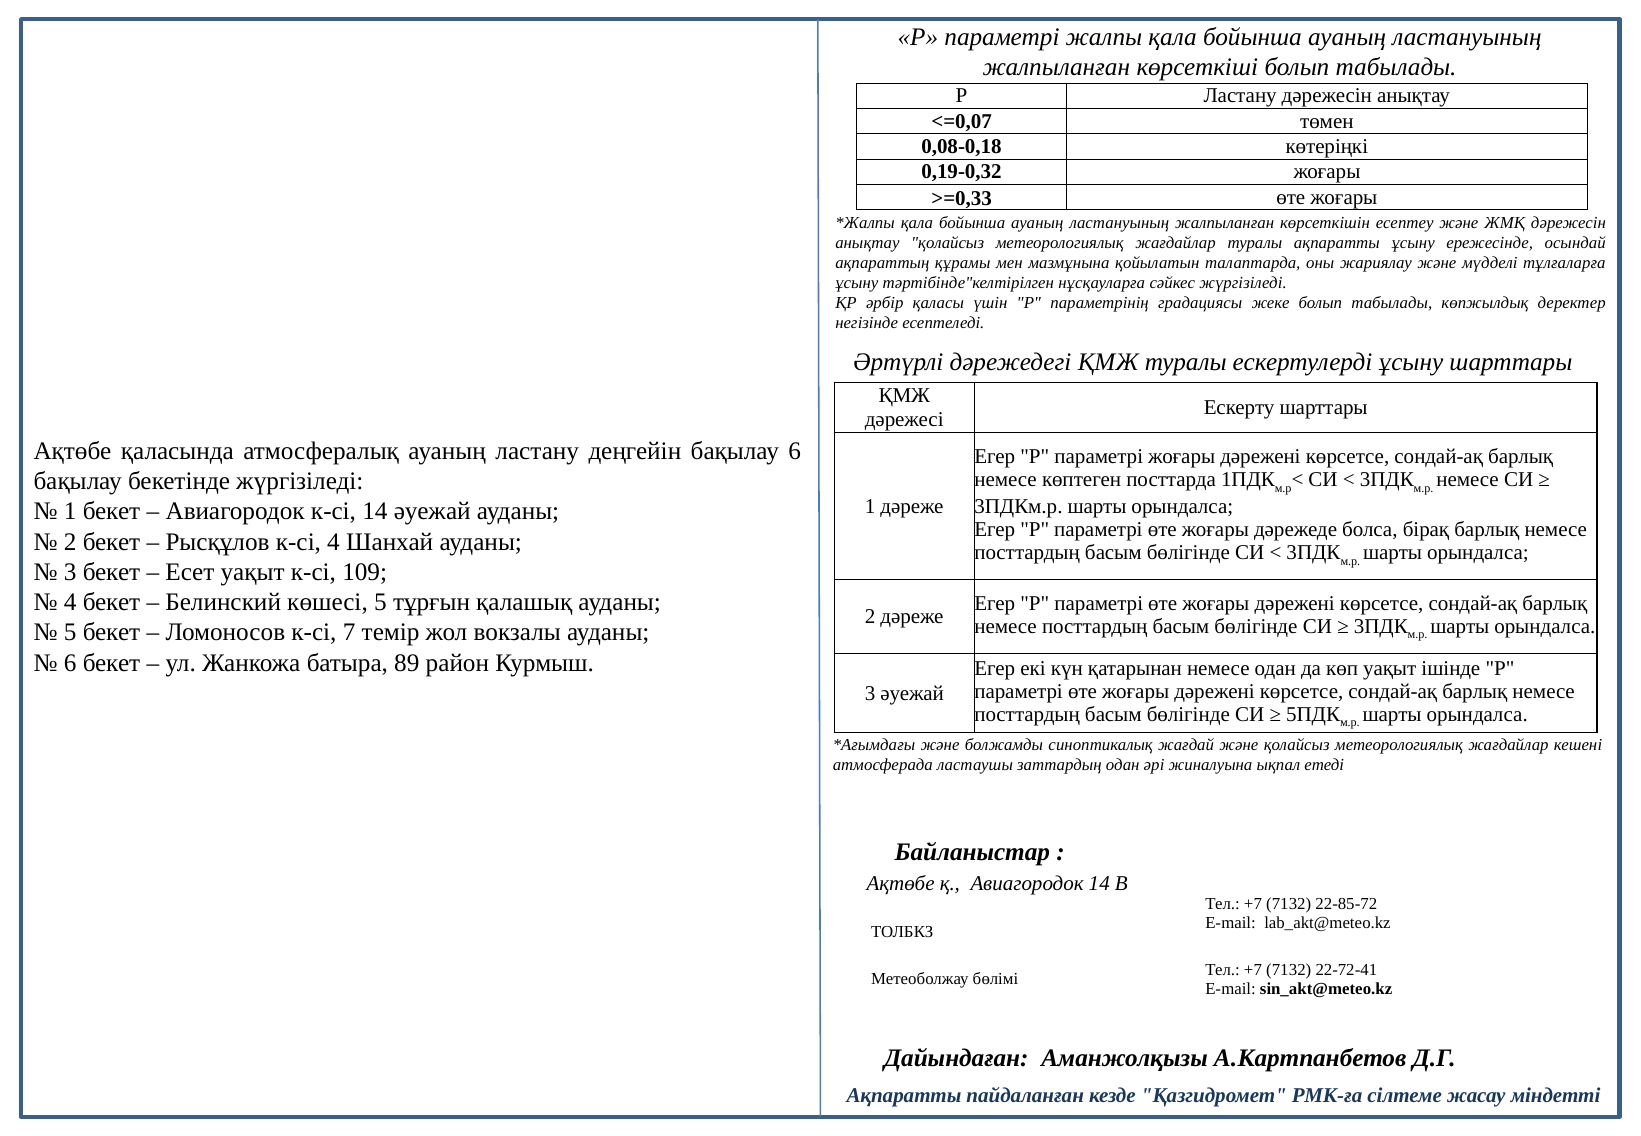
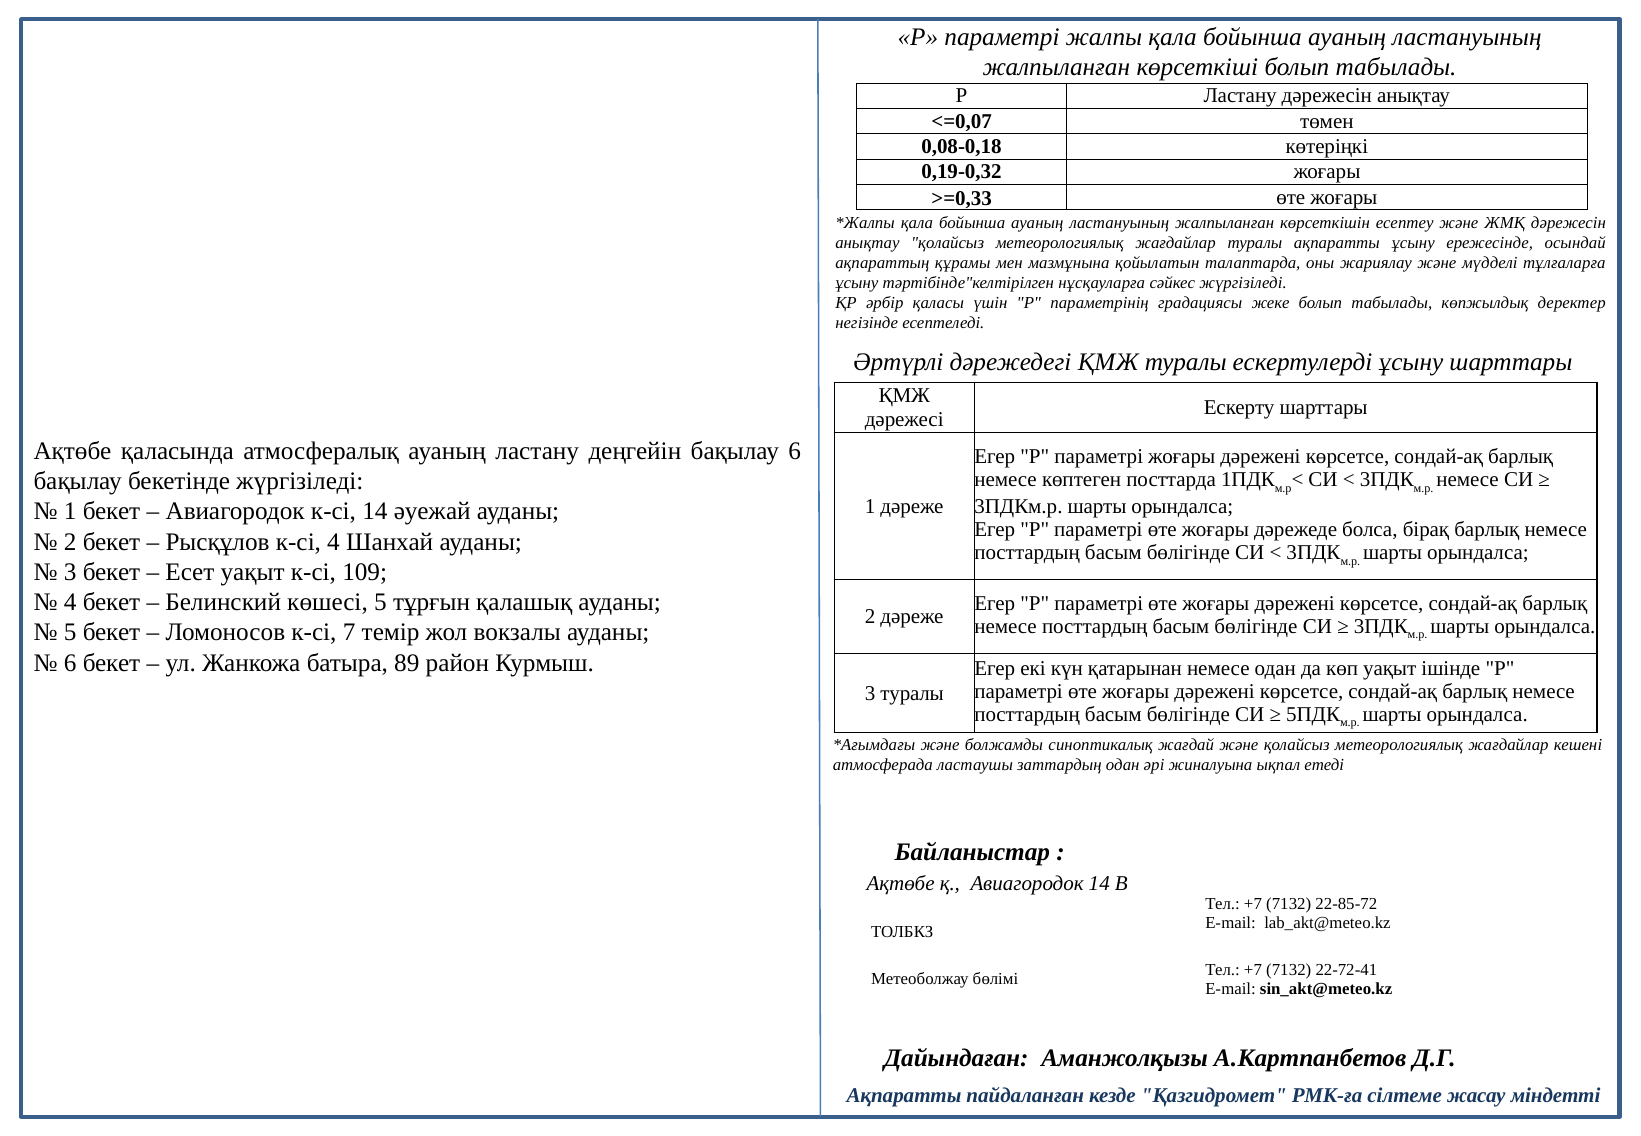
3 әуежай: әуежай -> туралы (912, 693)
